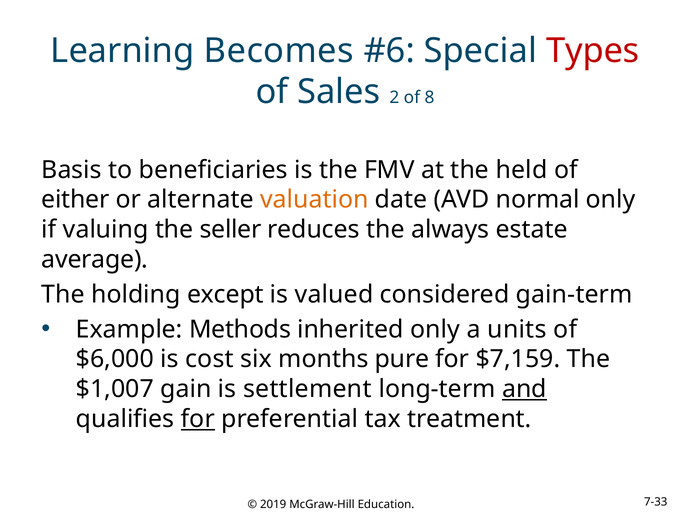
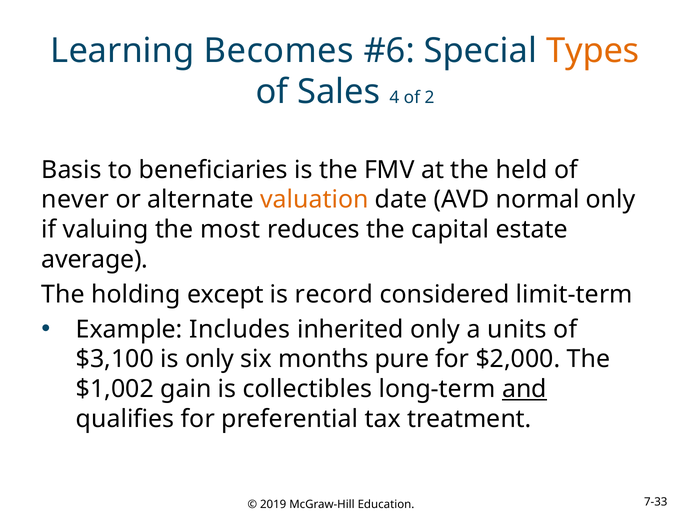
Types colour: red -> orange (593, 51)
2: 2 -> 4 (394, 98)
8: 8 -> 2 (430, 98)
either: either -> never (75, 200)
seller: seller -> most (230, 229)
always: always -> capital (450, 229)
valued: valued -> record (334, 294)
gain-term: gain-term -> limit-term (574, 294)
Methods: Methods -> Includes (240, 329)
$6,000: $6,000 -> $3,100 (115, 359)
is cost: cost -> only (210, 359)
$7,159: $7,159 -> $2,000 (518, 359)
$1,007: $1,007 -> $1,002 (115, 389)
settlement: settlement -> collectibles (307, 389)
for underline: present -> none (198, 419)
